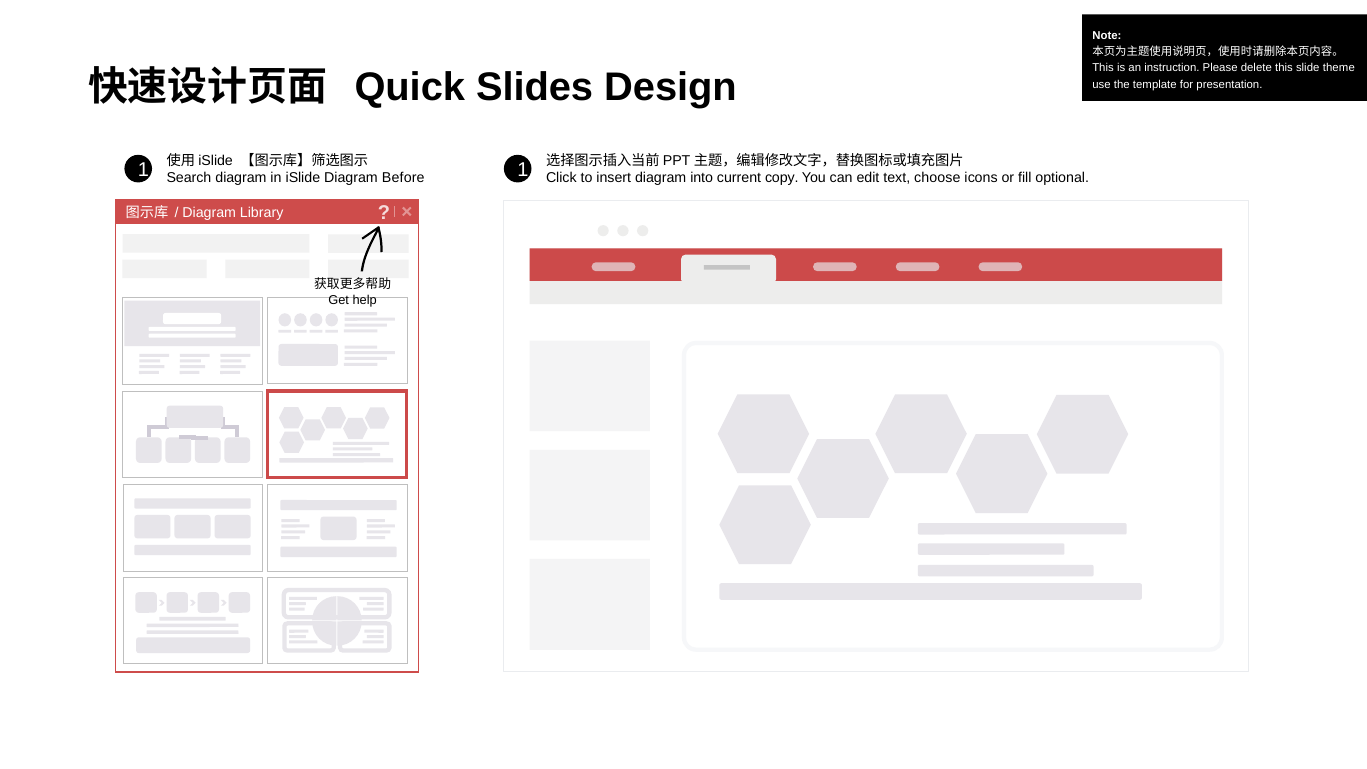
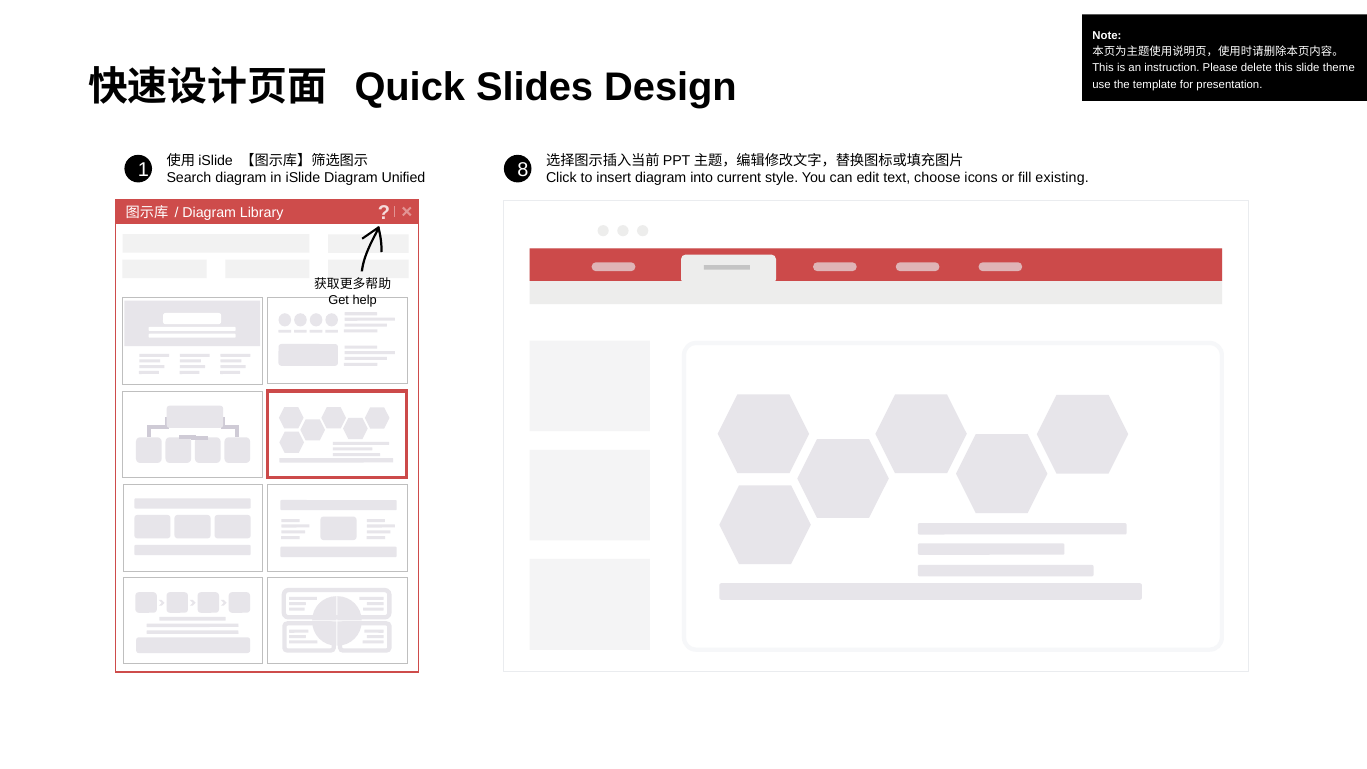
1 1: 1 -> 8 (523, 170)
Before: Before -> Unified (403, 178)
copy: copy -> style (782, 178)
optional: optional -> existing (1062, 178)
